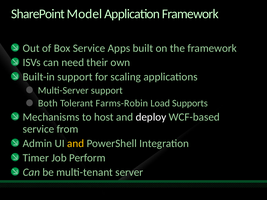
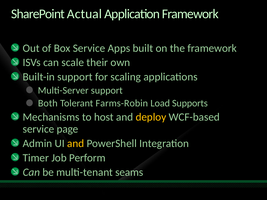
Model: Model -> Actual (84, 14)
need: need -> scale (73, 63)
deploy colour: white -> yellow (151, 117)
from: from -> page (68, 129)
server: server -> seams (129, 172)
